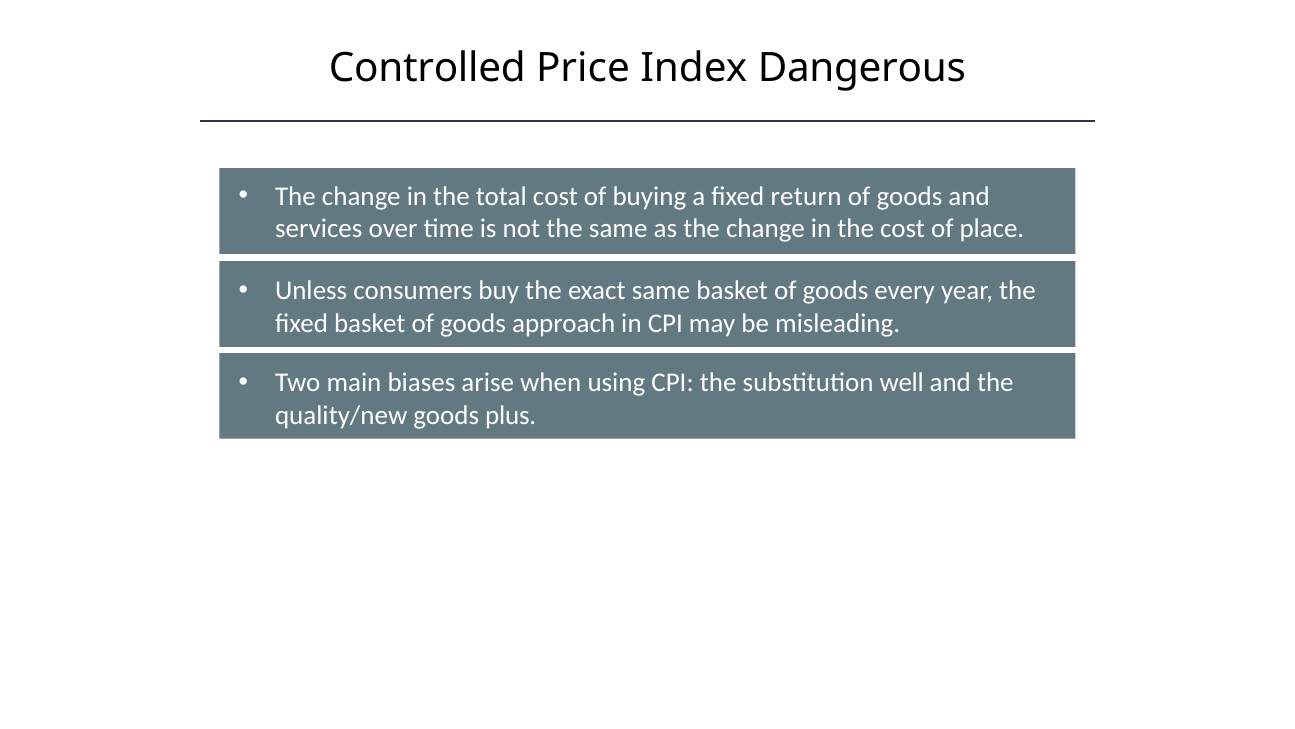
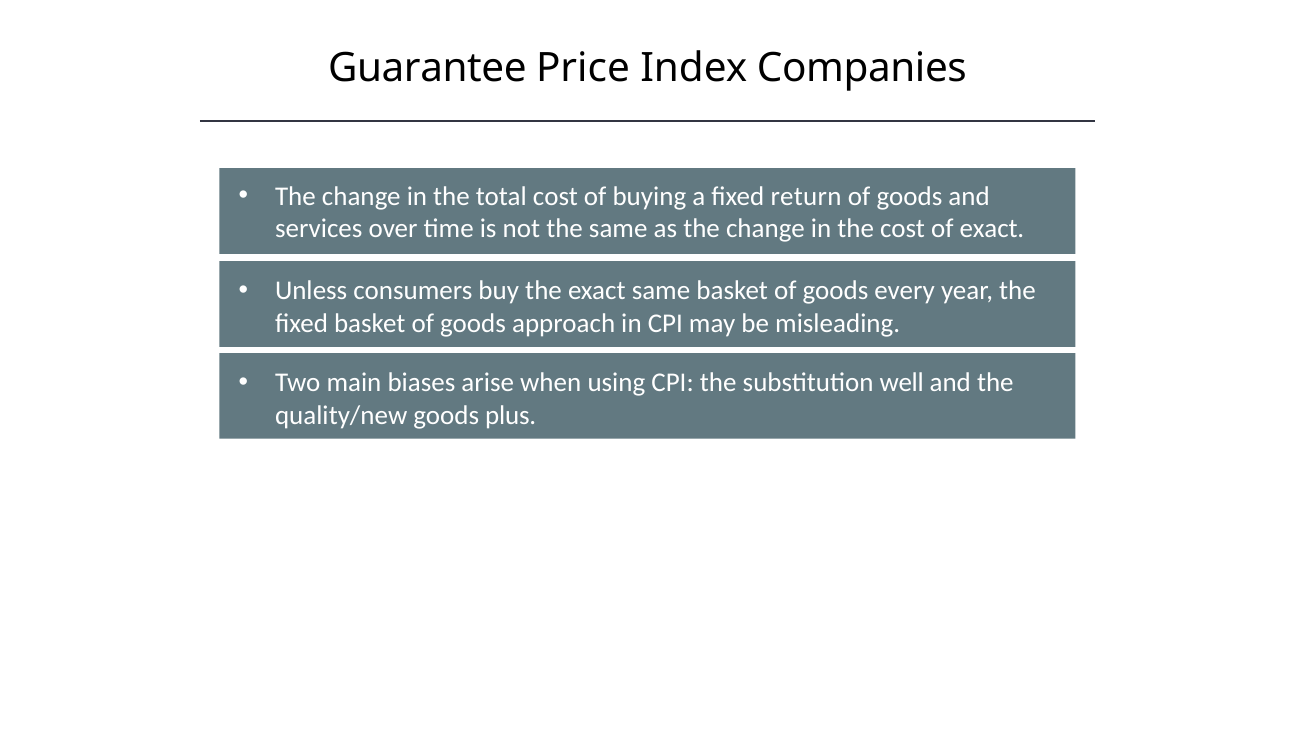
Controlled: Controlled -> Guarantee (427, 68)
Dangerous: Dangerous -> Companies (862, 68)
of place: place -> exact (992, 228)
